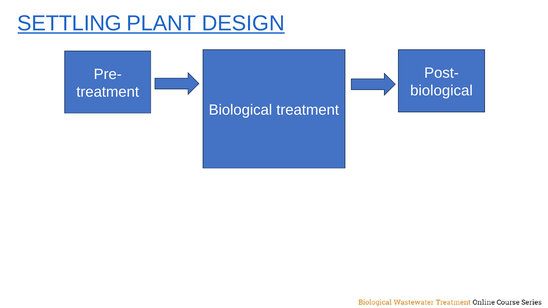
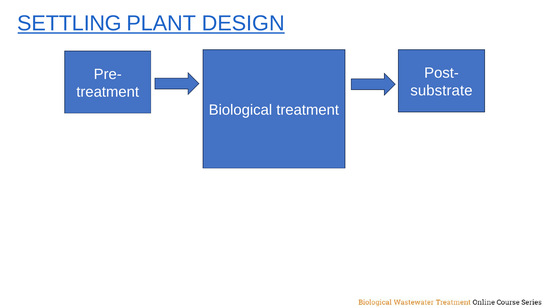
biological: biological -> substrate (441, 91)
